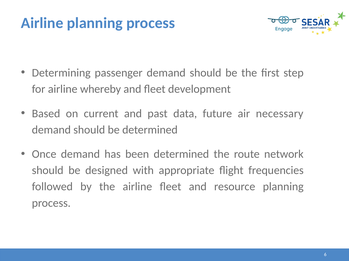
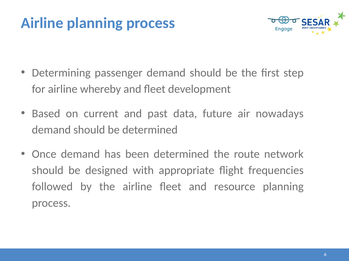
necessary: necessary -> nowadays (280, 114)
